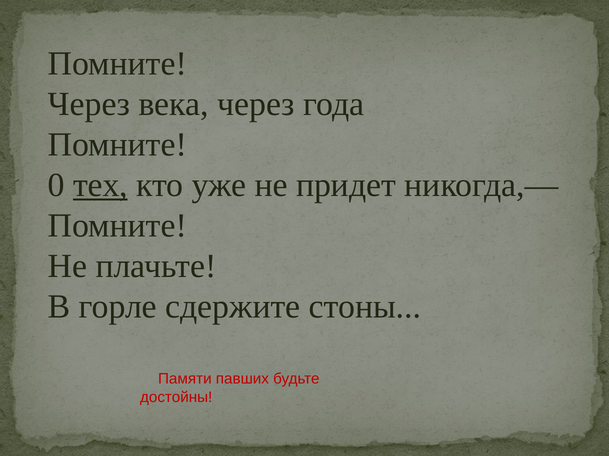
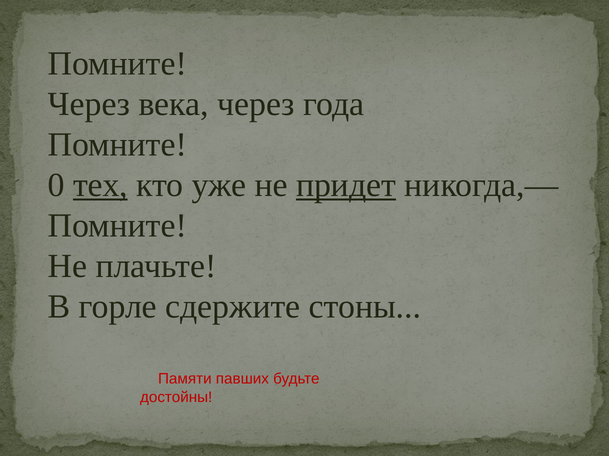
придет underline: none -> present (346, 186)
